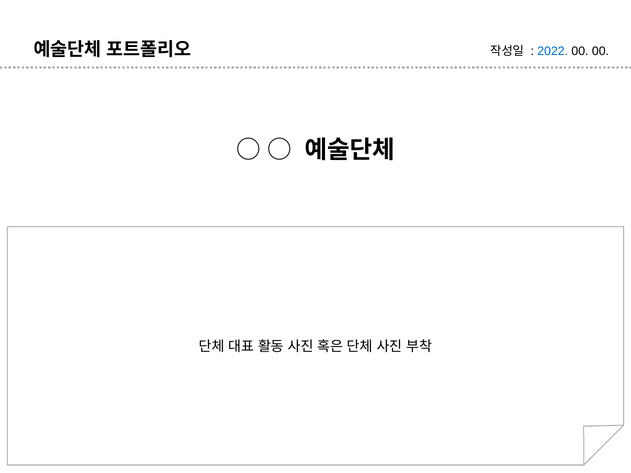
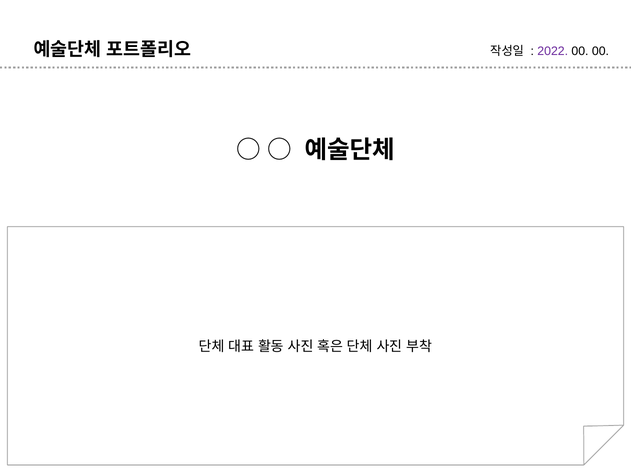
2022 colour: blue -> purple (553, 51)
